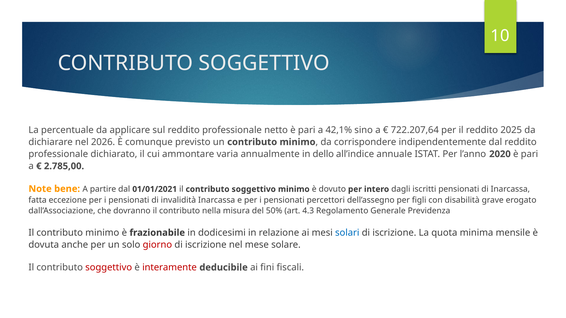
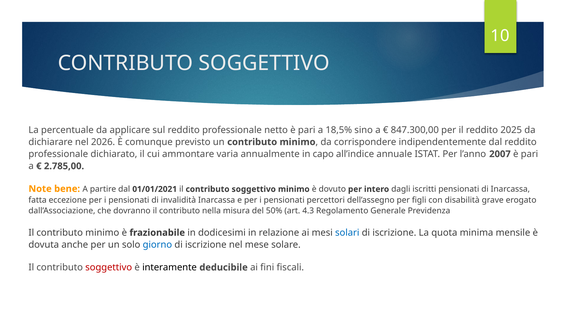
42,1%: 42,1% -> 18,5% (339, 130)
722.207,64: 722.207,64 -> 847.300,00 (415, 130)
dello: dello -> capo (323, 154)
2020: 2020 -> 2007 (500, 154)
giorno colour: red -> blue (157, 245)
interamente colour: red -> black (170, 268)
